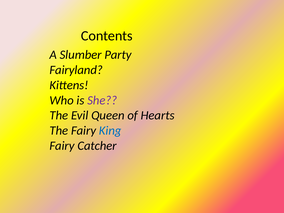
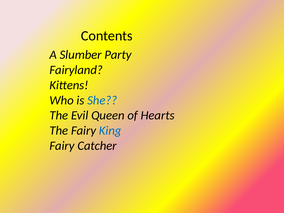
She colour: purple -> blue (102, 100)
